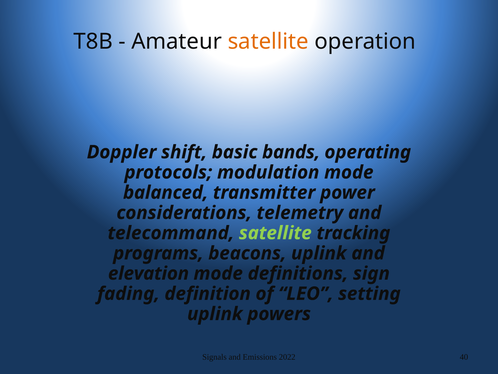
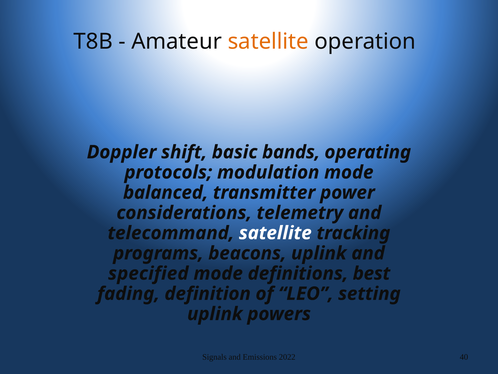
satellite colour: light green -> white (275, 233)
elevation: elevation -> specified (148, 273)
sign: sign -> best (371, 273)
